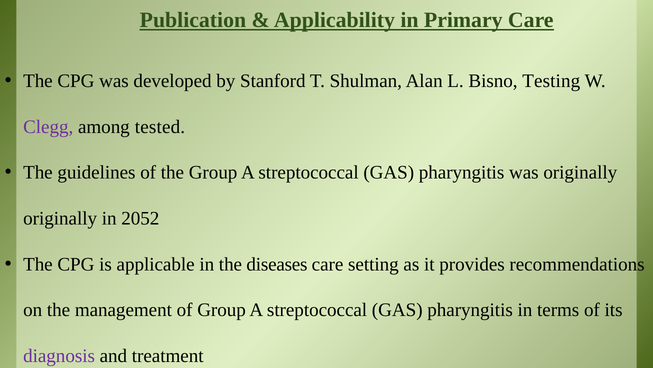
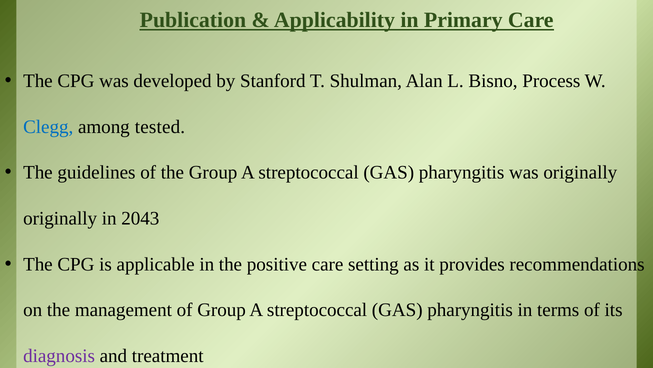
Testing: Testing -> Process (551, 81)
Clegg colour: purple -> blue (48, 127)
2052: 2052 -> 2043 (140, 218)
diseases: diseases -> positive (277, 264)
